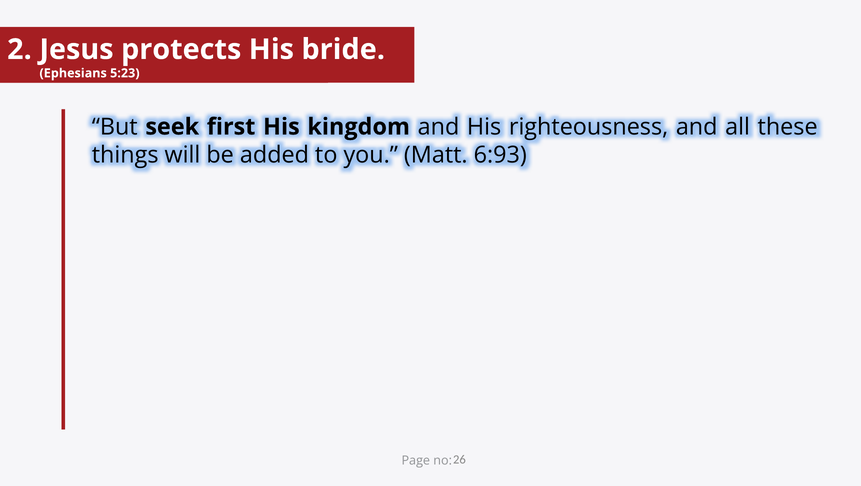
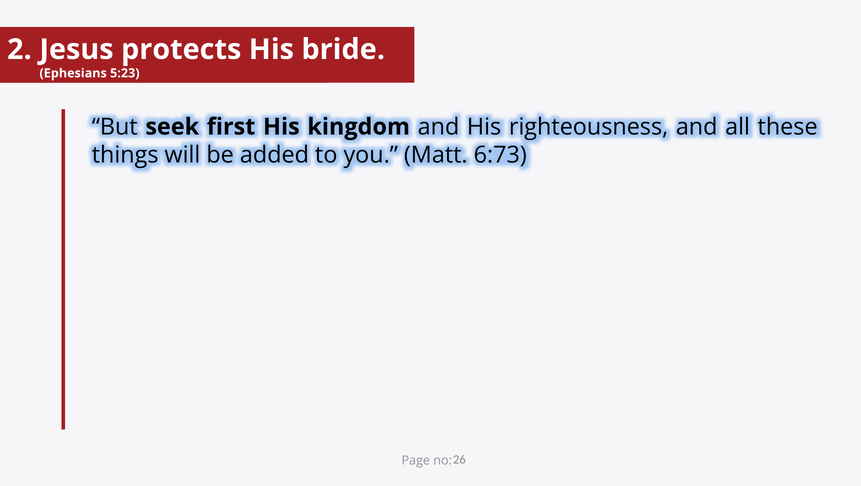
6:93: 6:93 -> 6:73 (500, 155)
